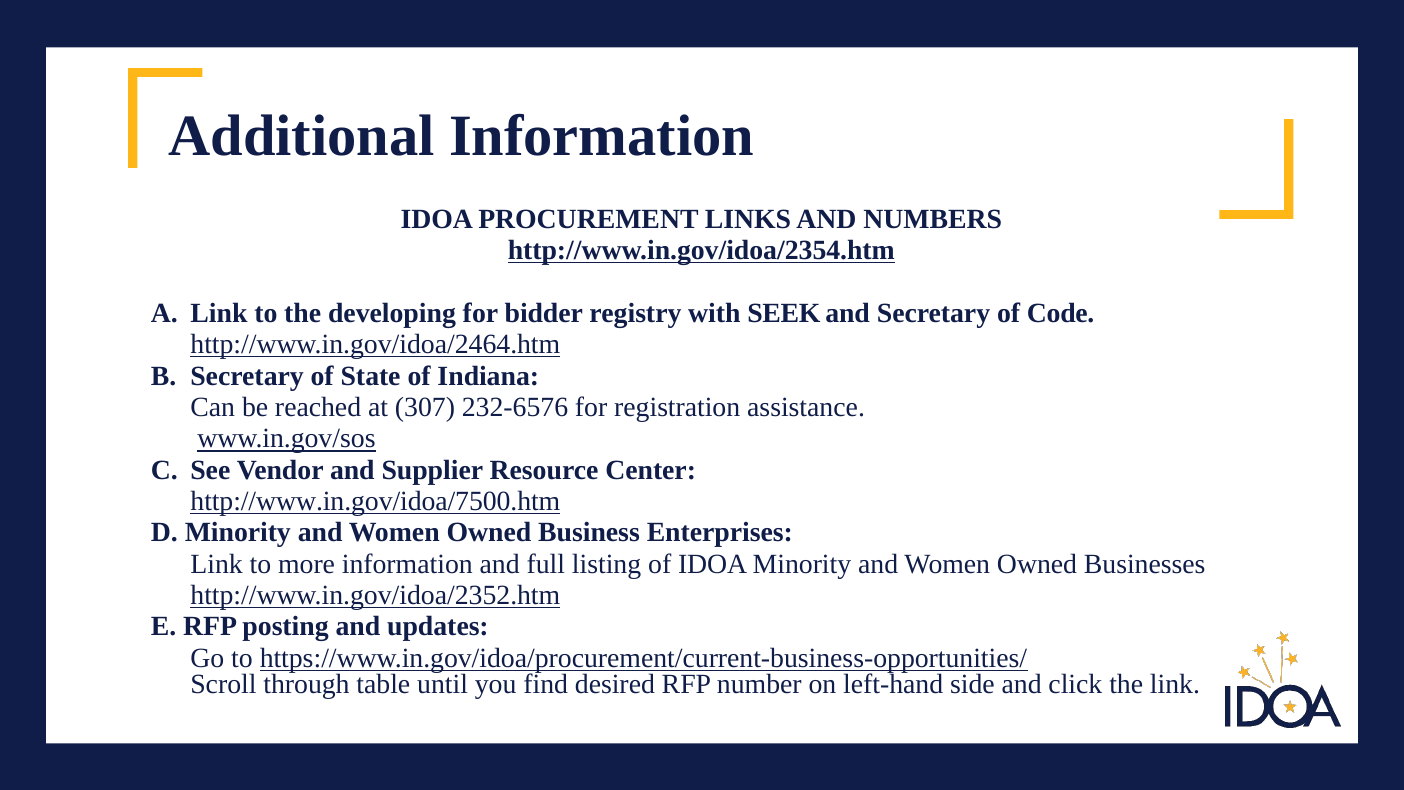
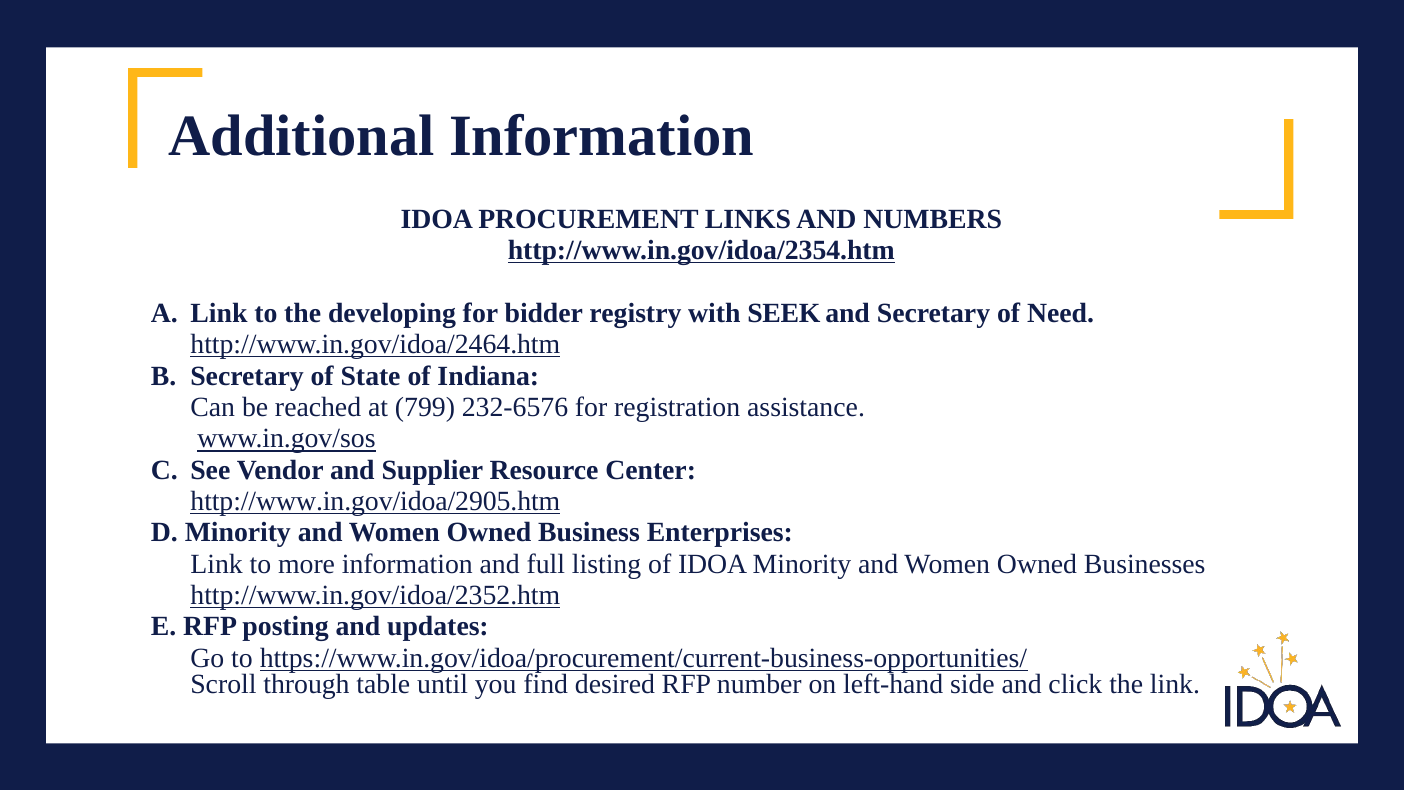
Code: Code -> Need (1061, 313)
307: 307 -> 799 (425, 407)
http://www.in.gov/idoa/7500.htm: http://www.in.gov/idoa/7500.htm -> http://www.in.gov/idoa/2905.htm (375, 501)
